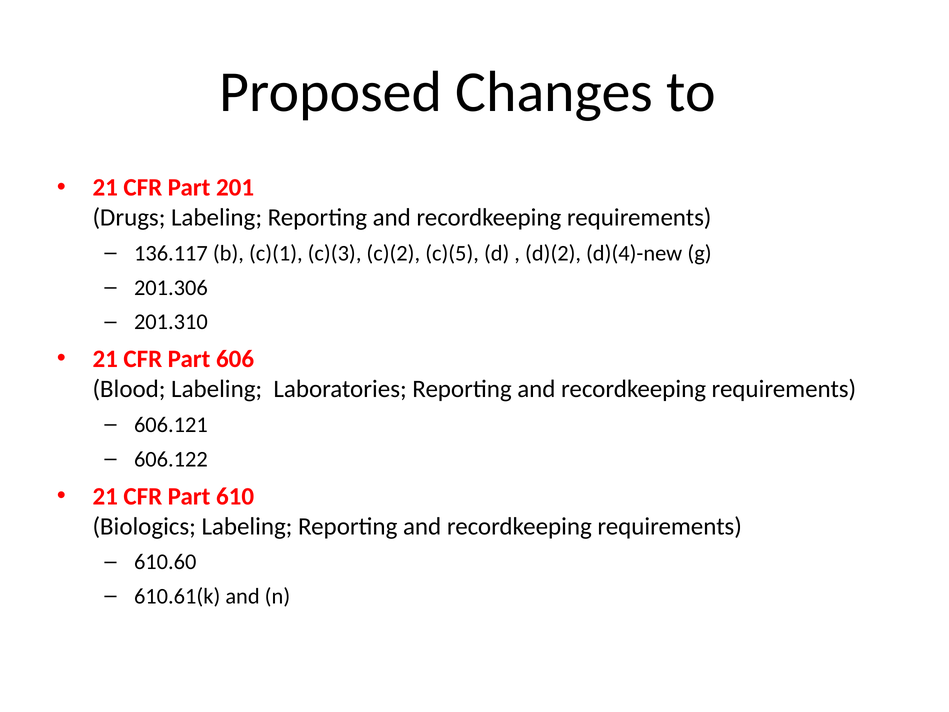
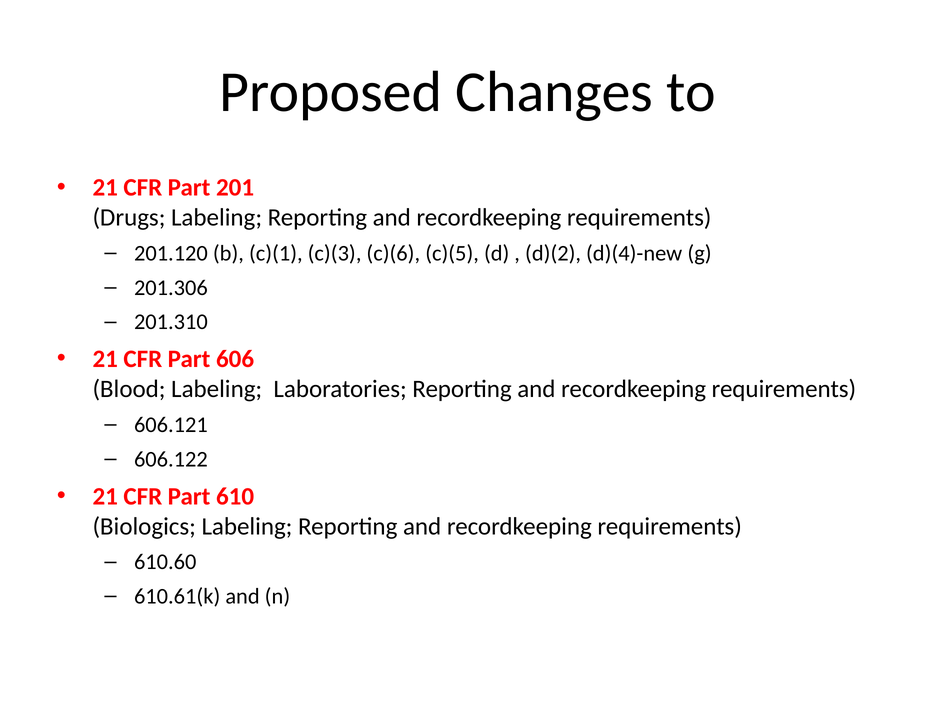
136.117: 136.117 -> 201.120 (171, 253)
c)(2: c)(2 -> c)(6 (393, 253)
